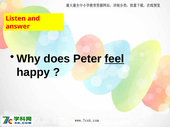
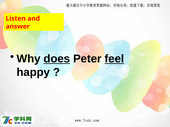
does underline: none -> present (57, 59)
